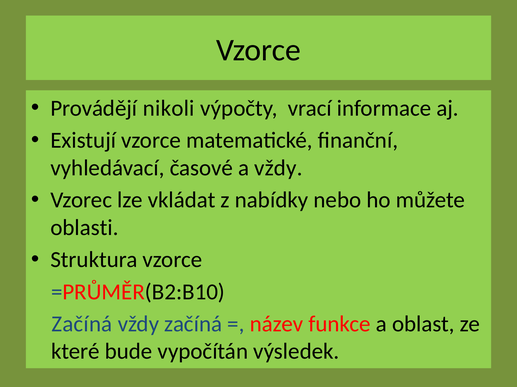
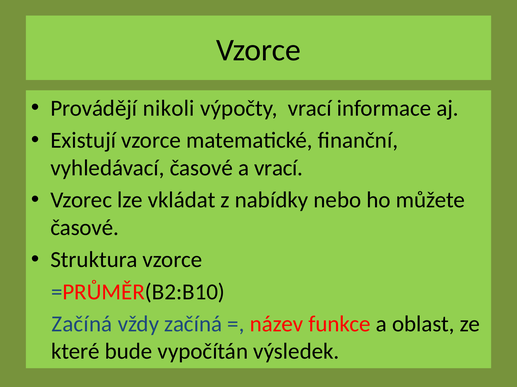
a vždy: vždy -> vrací (279, 168)
oblasti: oblasti -> časové (85, 228)
